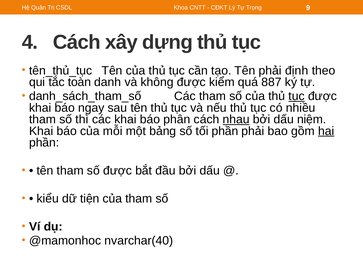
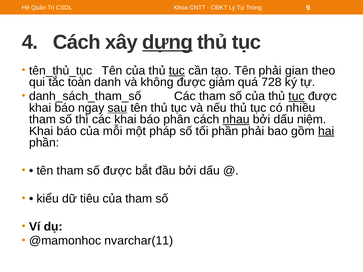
dựng underline: none -> present (168, 42)
tục underline: none -> present (177, 71)
định: định -> gian (297, 71)
kiểm: kiểm -> giảm (222, 82)
887: 887 -> 728 (272, 82)
sau underline: none -> present (117, 108)
bảng: bảng -> pháp (163, 131)
tiện: tiện -> tiêu (90, 199)
nvarchar(40: nvarchar(40 -> nvarchar(11 (139, 241)
